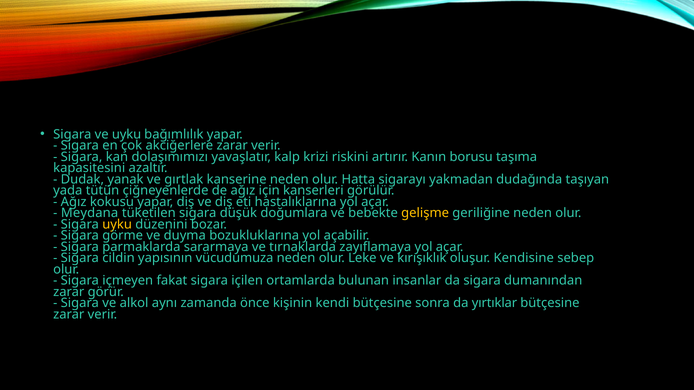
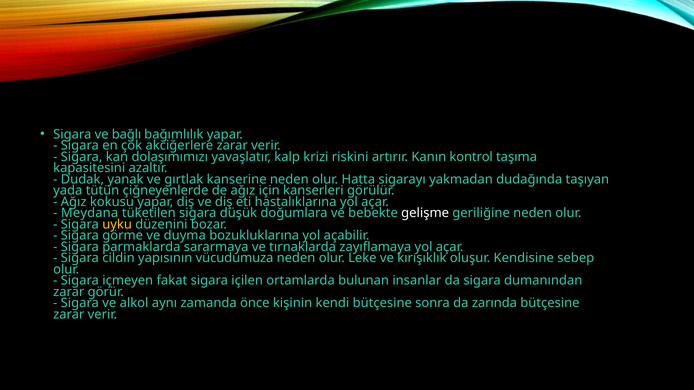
ve uyku: uyku -> bağlı (127, 135)
borusu: borusu -> kontrol (471, 157)
gelişme colour: yellow -> white (425, 213)
yırtıklar: yırtıklar -> zarında (494, 303)
